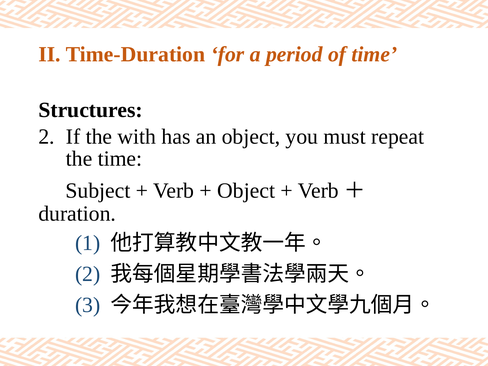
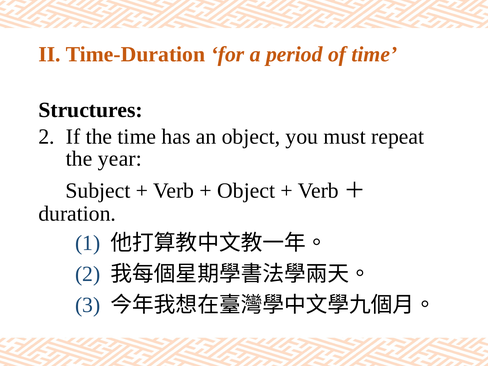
the with: with -> time (137, 137)
the time: time -> year (120, 159)
